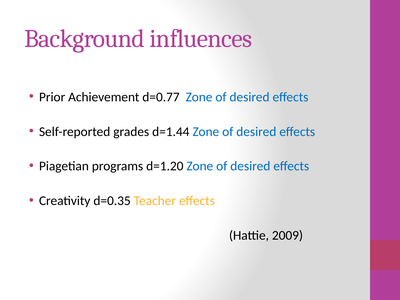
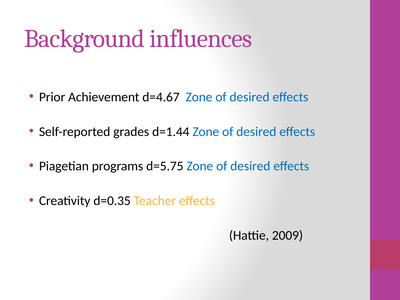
d=0.77: d=0.77 -> d=4.67 (161, 97)
d=1.20: d=1.20 -> d=5.75 (165, 166)
